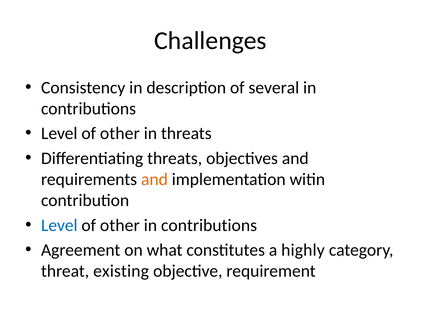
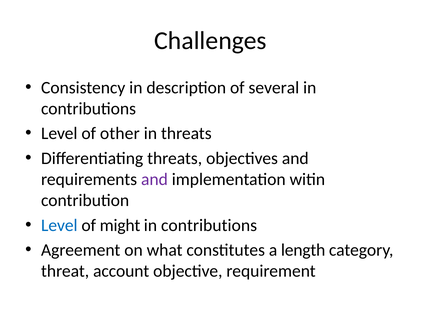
and colour: orange -> purple (154, 179)
other: other -> might (120, 225)
highly: highly -> length (303, 250)
existing: existing -> account (121, 271)
